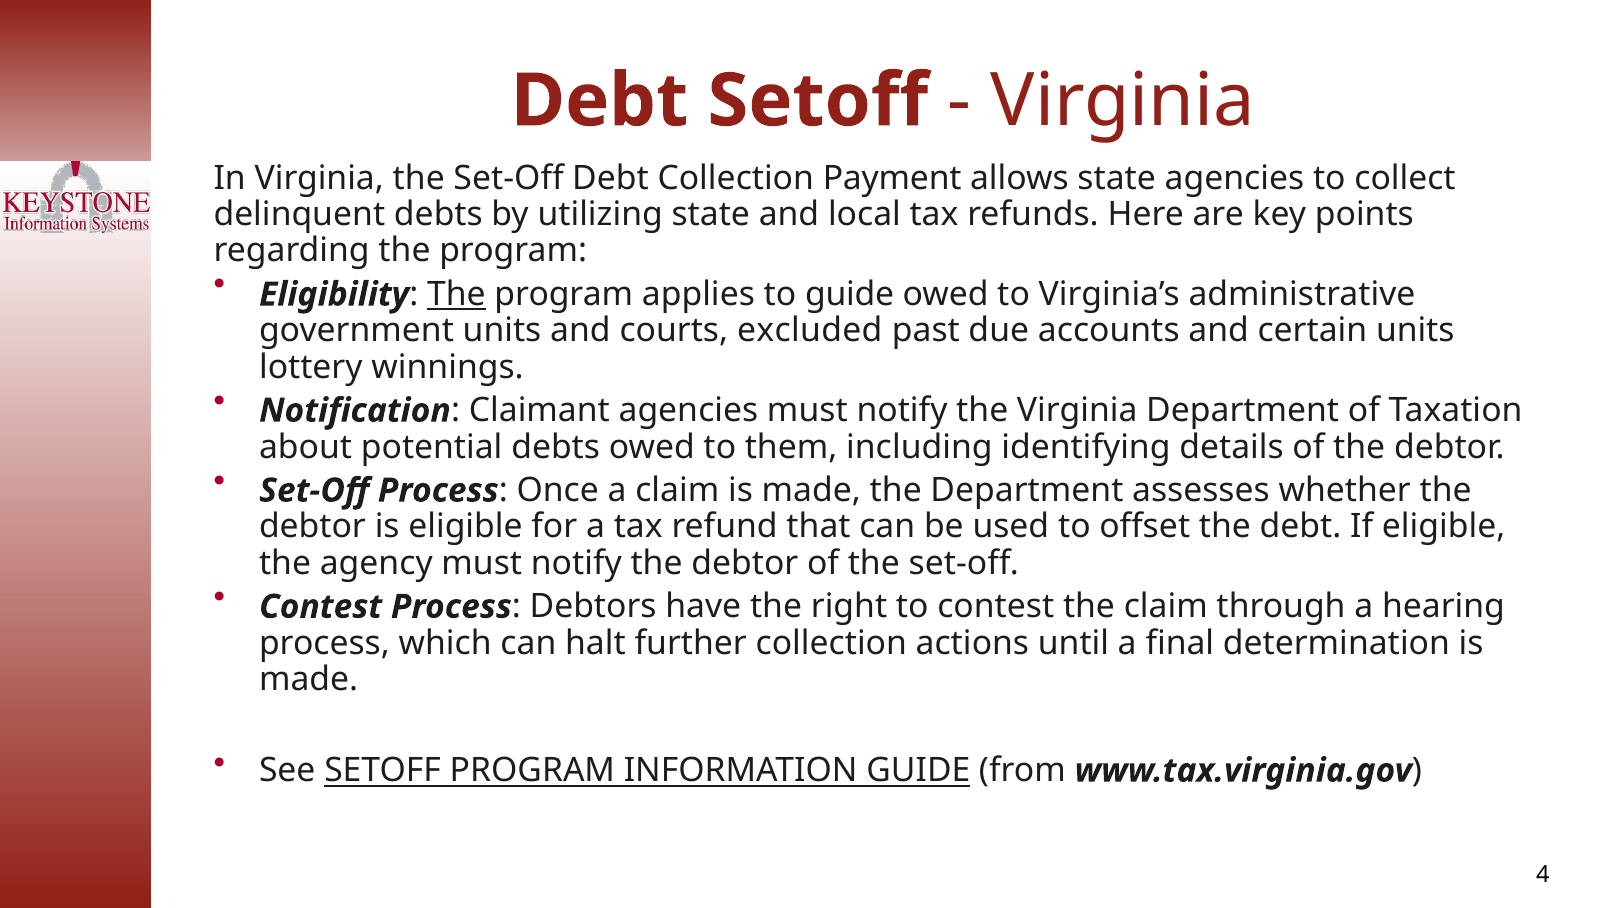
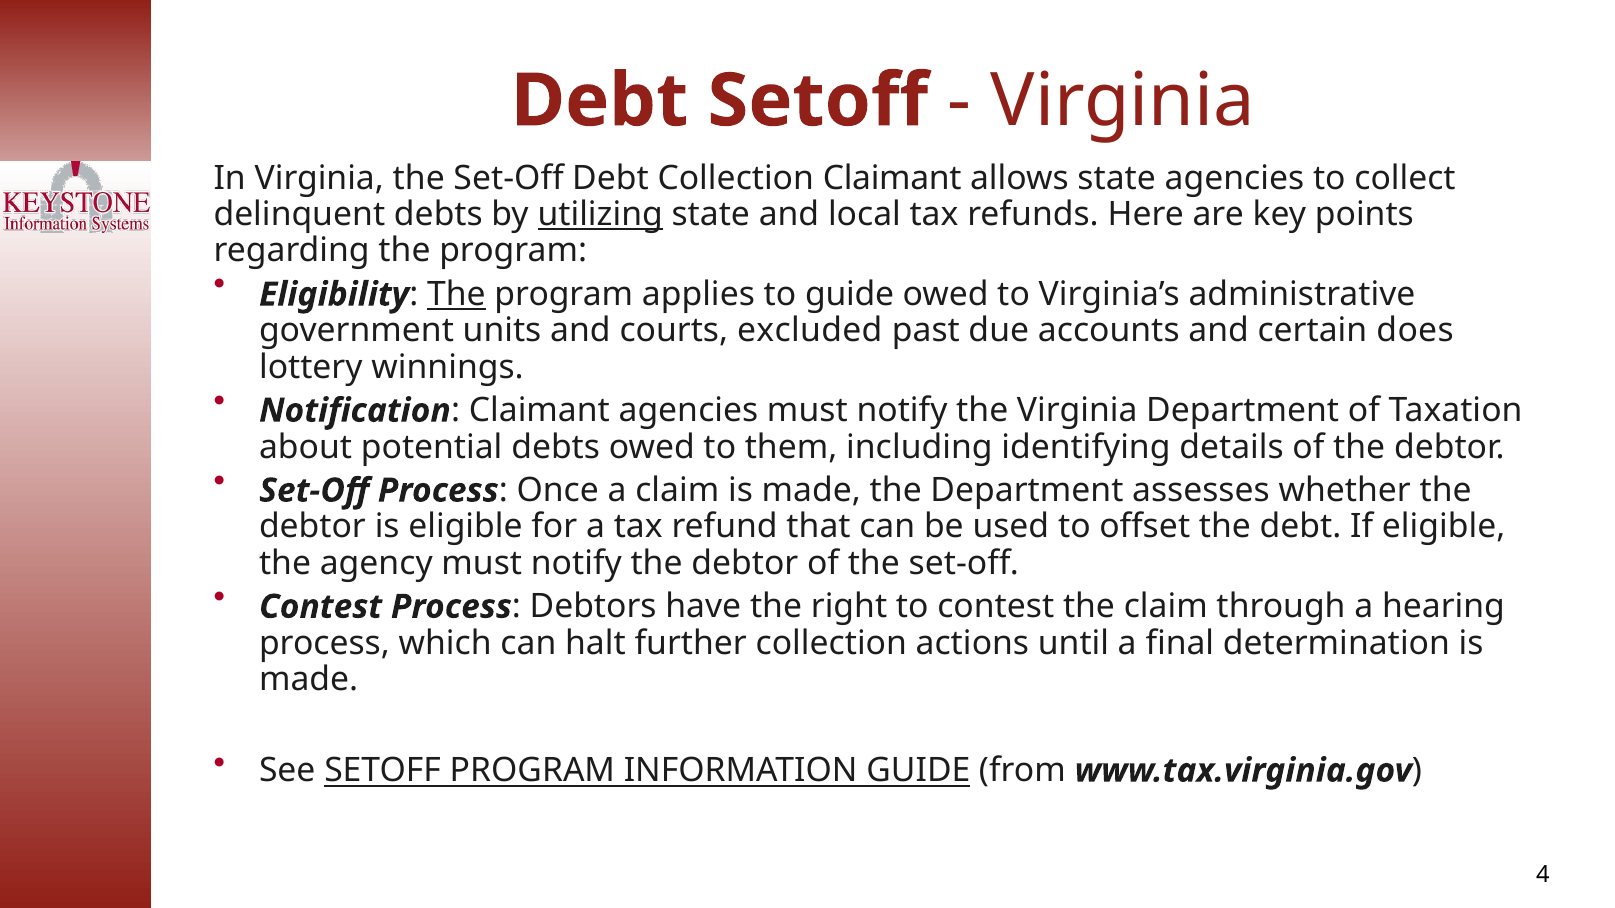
Collection Payment: Payment -> Claimant (892, 178)
utilizing underline: none -> present (600, 215)
certain units: units -> does (1415, 331)
